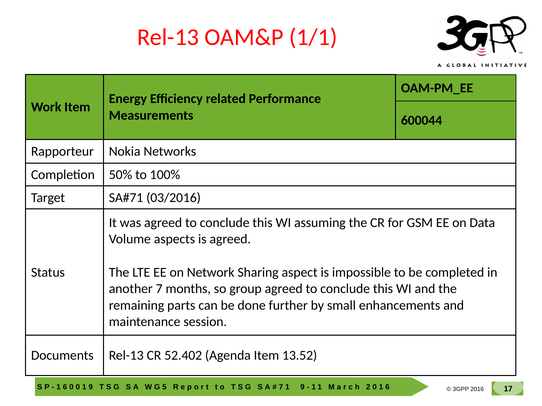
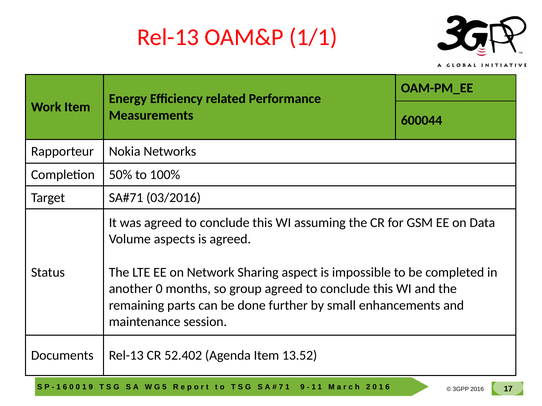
another 7: 7 -> 0 (159, 289)
